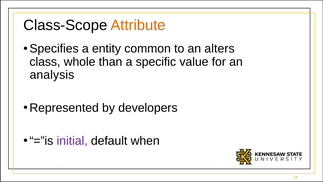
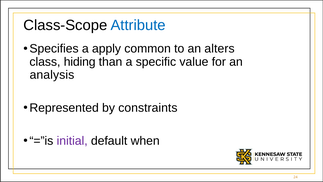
Attribute colour: orange -> blue (138, 25)
entity: entity -> apply (107, 49)
whole: whole -> hiding (80, 62)
developers: developers -> constraints (148, 108)
